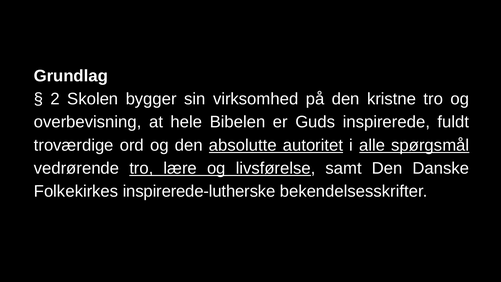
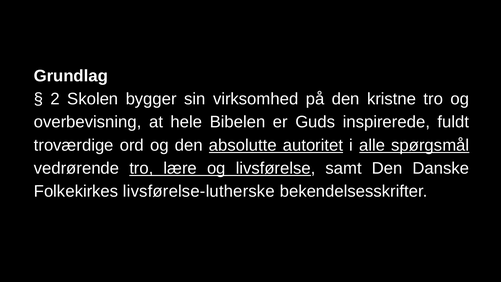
inspirerede-lutherske: inspirerede-lutherske -> livsførelse-lutherske (199, 191)
